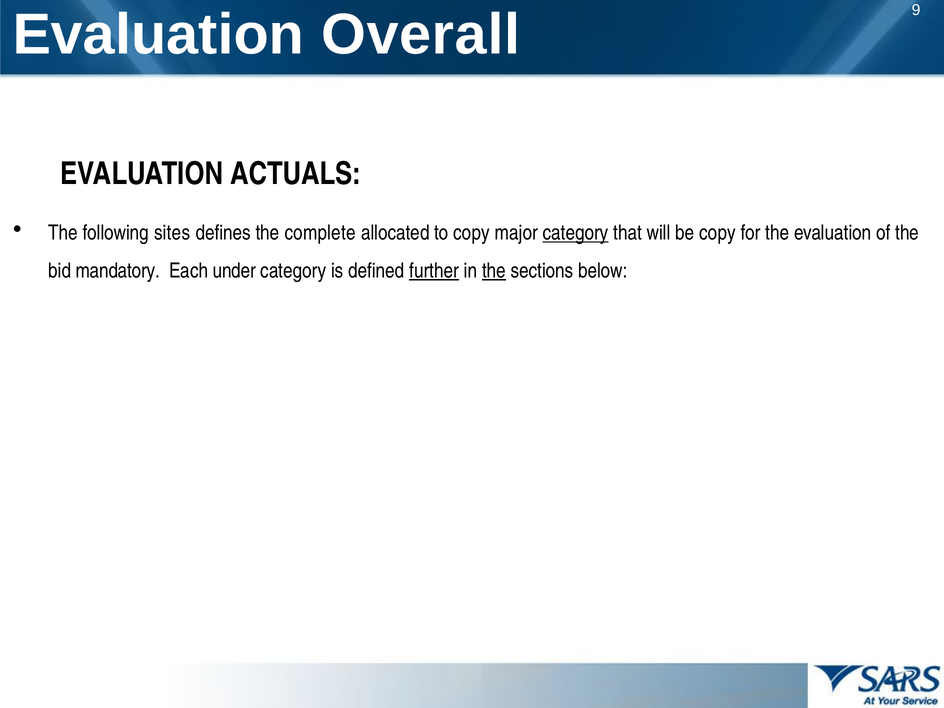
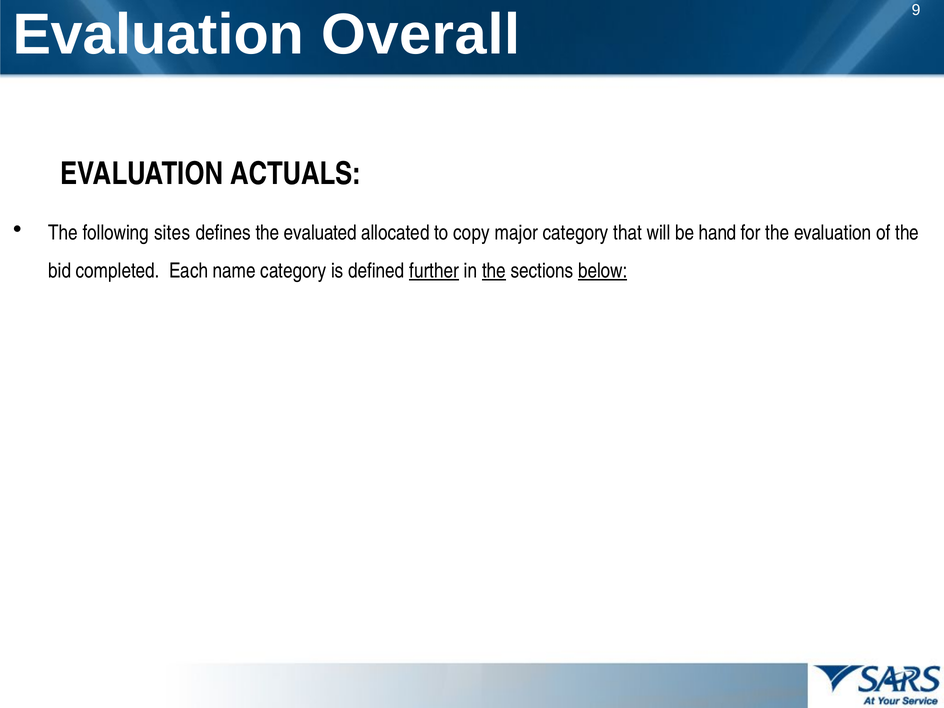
complete: complete -> evaluated (320, 233)
category underline: present -> none (576, 233)
be copy: copy -> hand (718, 233)
mandatory: mandatory -> completed (118, 271)
under: under -> name (234, 271)
below underline: none -> present (603, 271)
